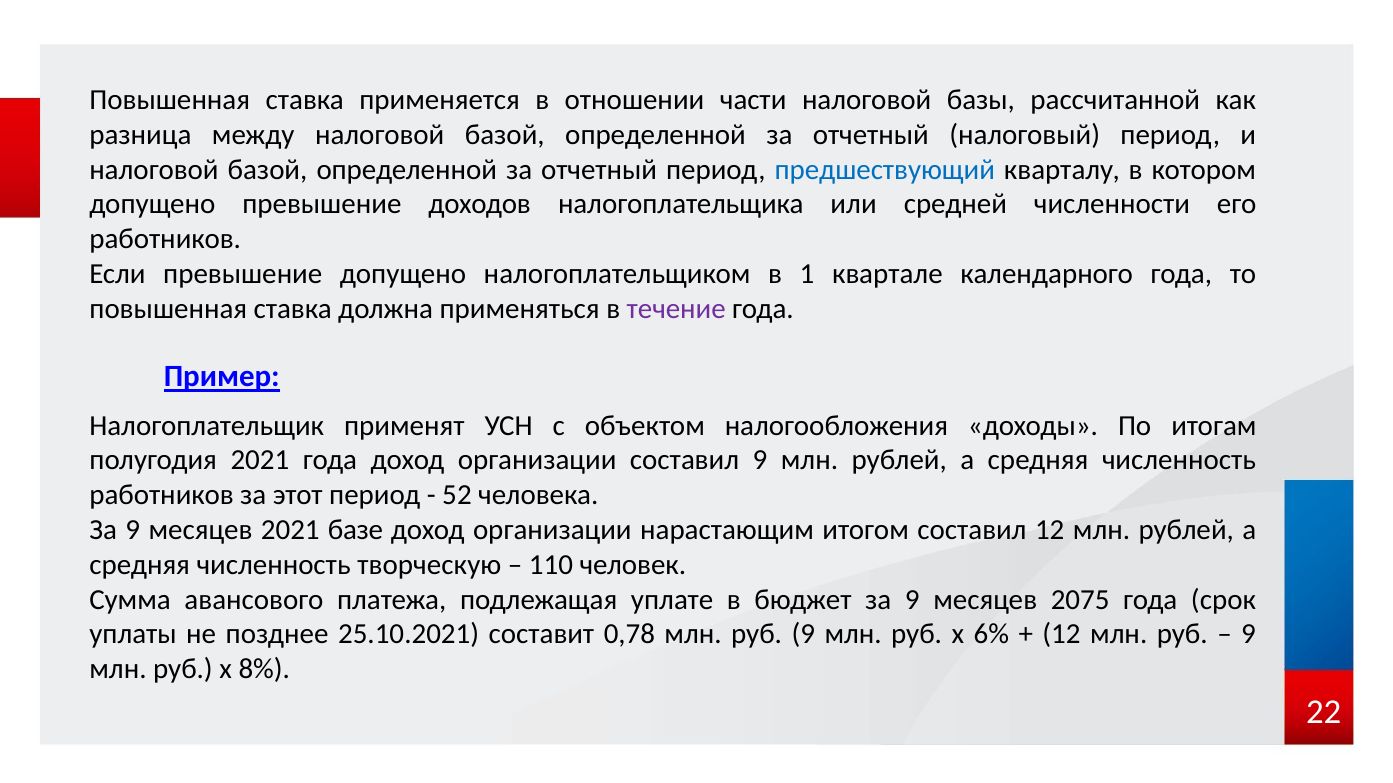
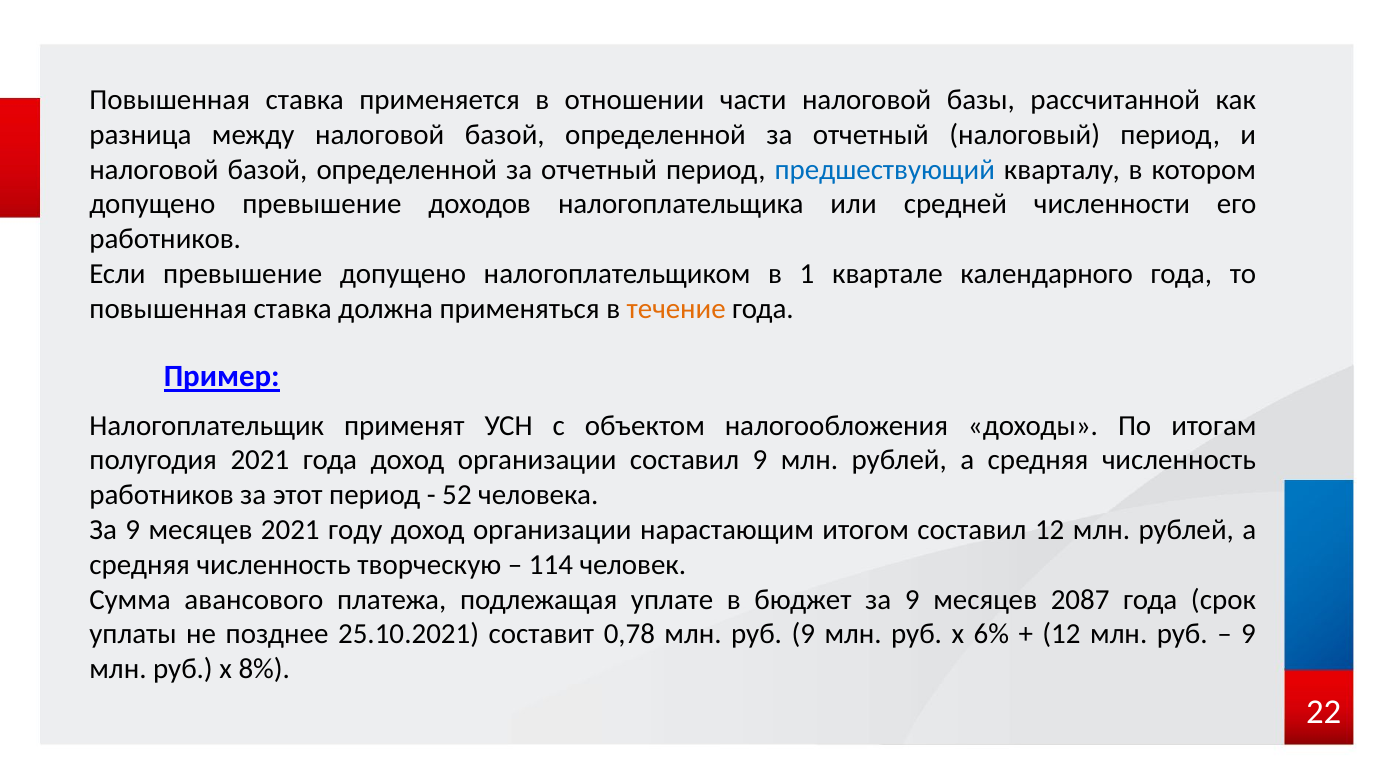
течение colour: purple -> orange (676, 309)
базе: базе -> году (355, 530)
110: 110 -> 114 (551, 565)
2075: 2075 -> 2087 (1080, 600)
